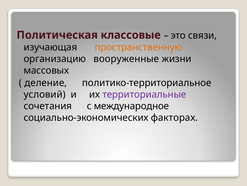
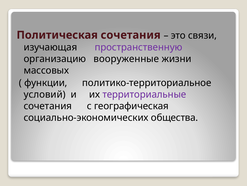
Политическая классовые: классовые -> сочетания (131, 35)
пространственную colour: orange -> purple (139, 47)
деление: деление -> функции (46, 83)
международное: международное -> географическая (131, 106)
факторах: факторах -> общества (175, 117)
